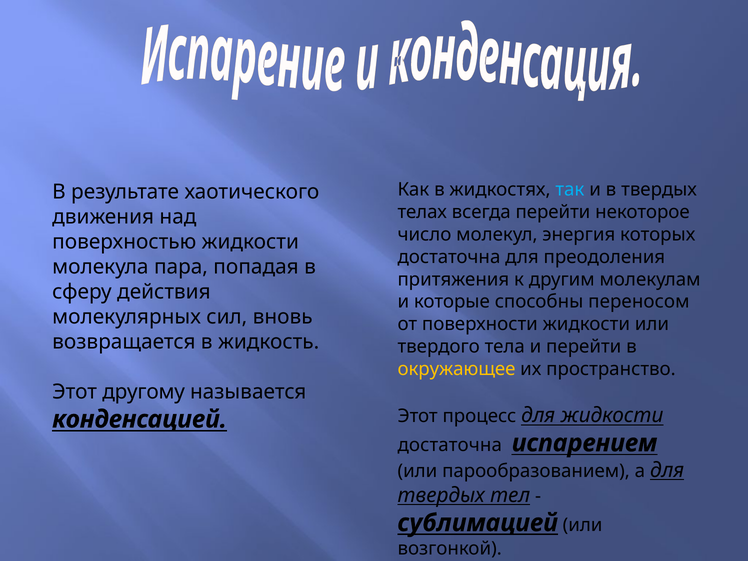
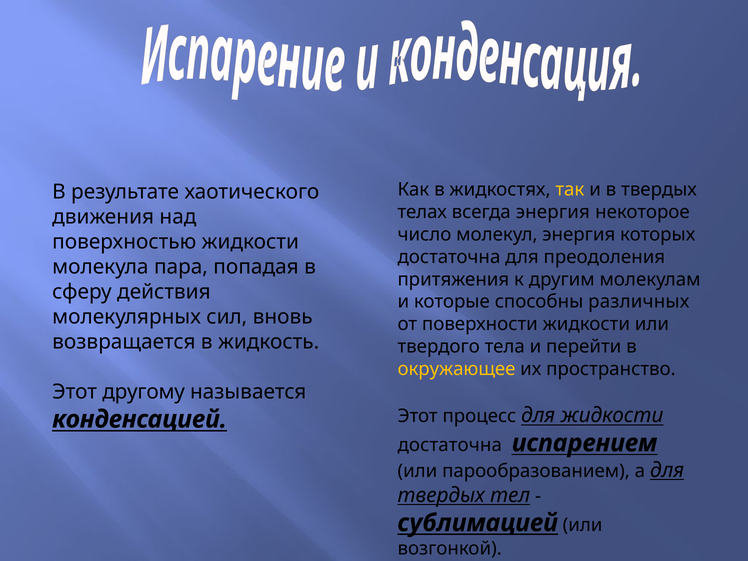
так colour: light blue -> yellow (570, 190)
всегда перейти: перейти -> энергия (553, 212)
переносом: переносом -> различных (639, 302)
